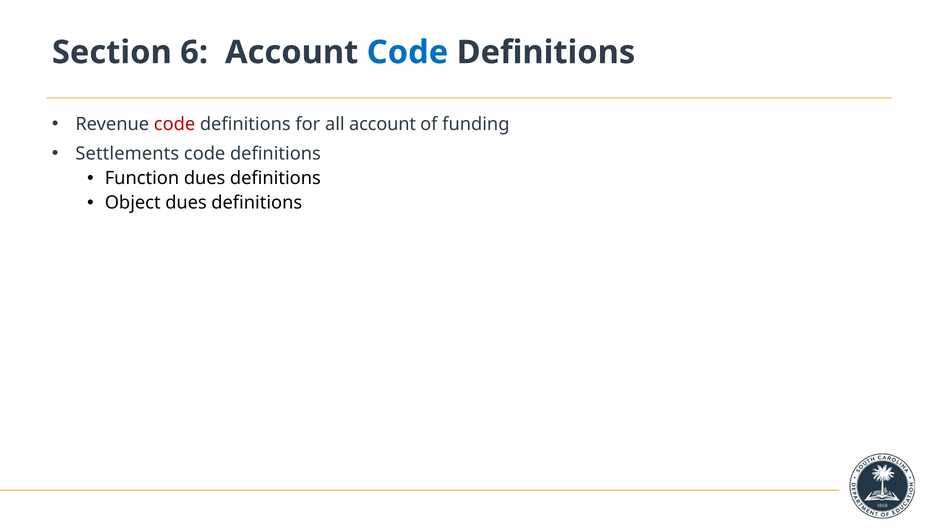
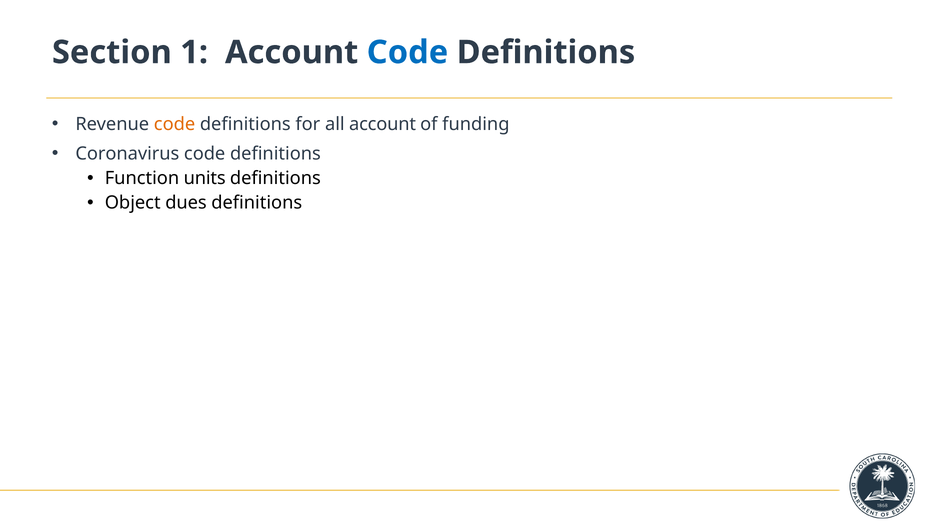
6: 6 -> 1 (194, 52)
code colour: red -> orange (175, 124)
Settlements: Settlements -> Coronavirus (127, 153)
Function dues: dues -> units (205, 178)
